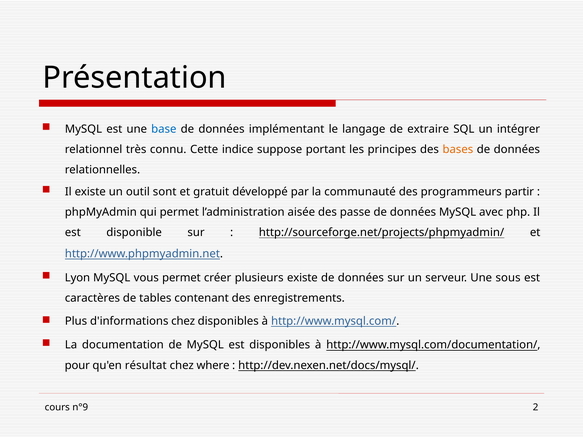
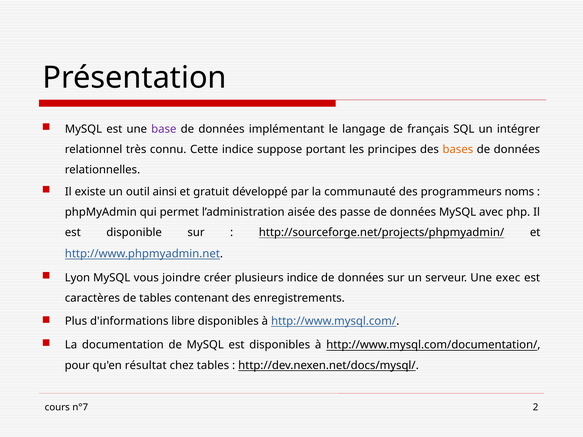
base colour: blue -> purple (164, 129)
extraire: extraire -> français (428, 129)
sont: sont -> ainsi (165, 192)
partir: partir -> noms (519, 192)
vous permet: permet -> joindre (181, 278)
plusieurs existe: existe -> indice (302, 278)
sous: sous -> exec (508, 278)
d'informations chez: chez -> libre (183, 321)
chez where: where -> tables (213, 366)
n°9: n°9 -> n°7 (80, 408)
